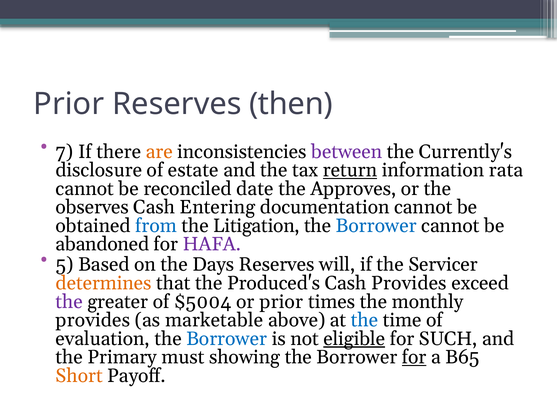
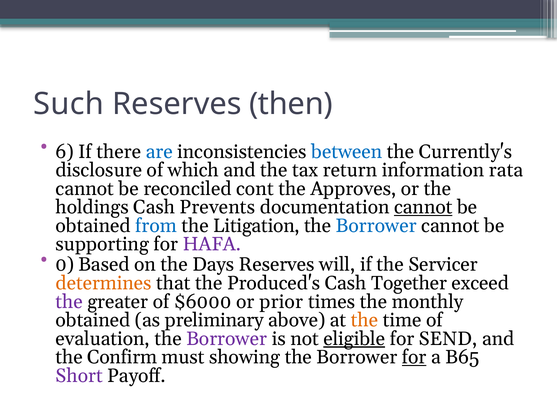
Prior: Prior -> Such (69, 104)
7: 7 -> 6 (65, 152)
are colour: orange -> blue (159, 152)
between colour: purple -> blue (347, 152)
estate: estate -> which (193, 170)
return underline: present -> none (350, 170)
date: date -> cont (255, 189)
observes: observes -> holdings (92, 208)
Entering: Entering -> Prevents (217, 208)
cannot underline: none -> present (423, 208)
abandoned: abandoned -> supporting (102, 245)
5: 5 -> 0 (65, 265)
Cash Provides: Provides -> Together (409, 284)
$5004: $5004 -> $6000 (203, 302)
provides: provides -> obtained (93, 321)
marketable: marketable -> preliminary (214, 321)
the colour: blue -> orange (365, 321)
Borrower colour: blue -> purple (227, 339)
SUCH: SUCH -> SEND (448, 339)
Primary: Primary -> Confirm (122, 358)
Short colour: orange -> purple (79, 376)
